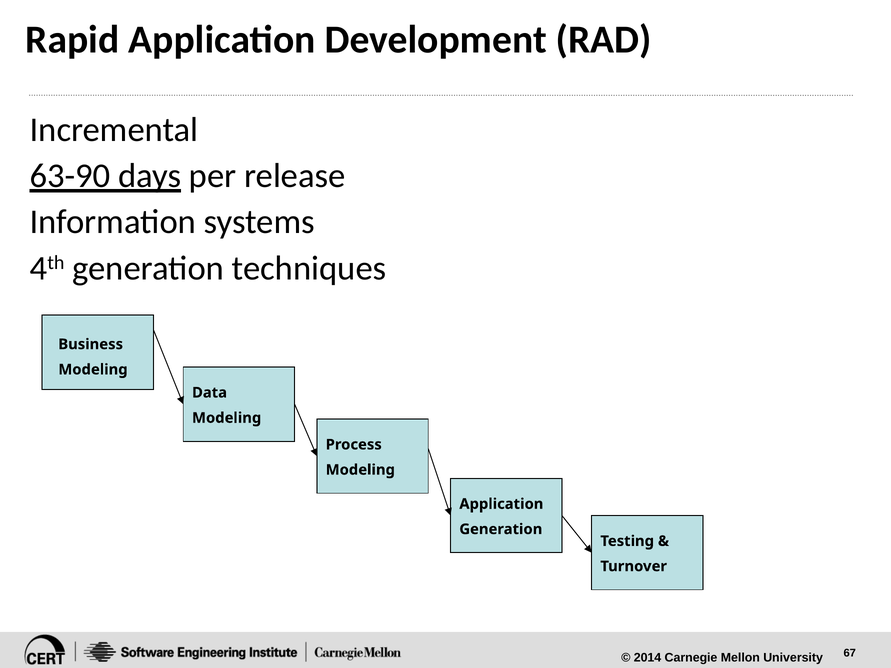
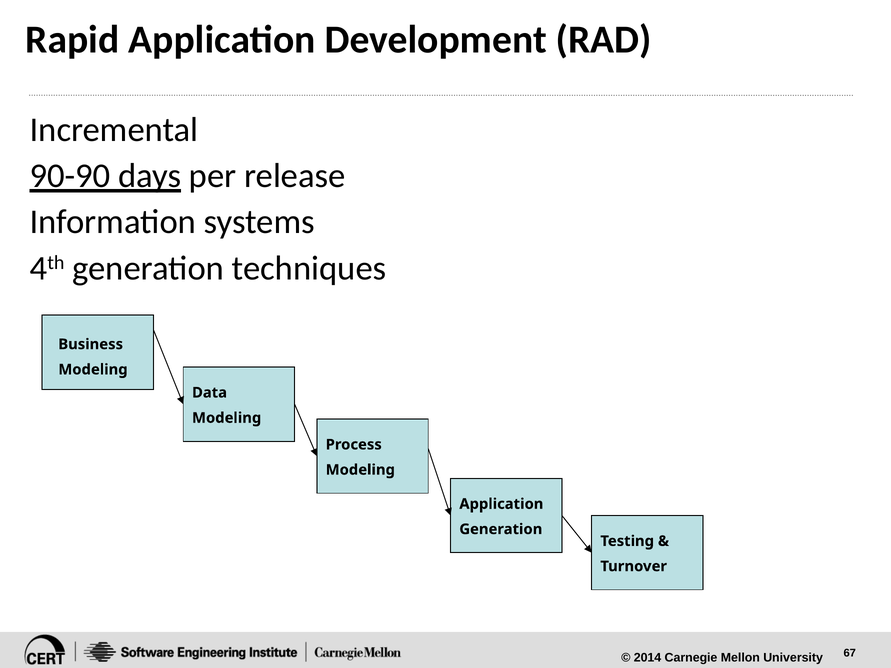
63-90: 63-90 -> 90-90 (70, 176)
